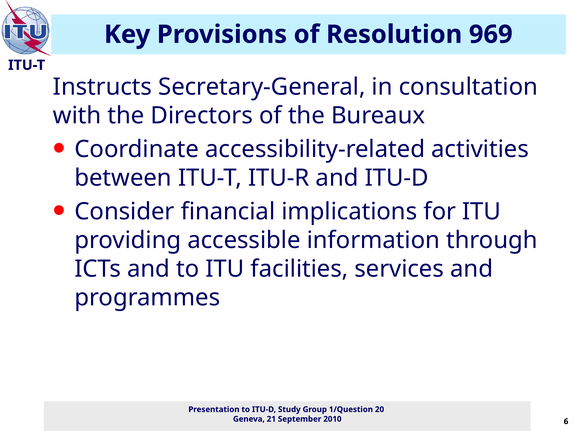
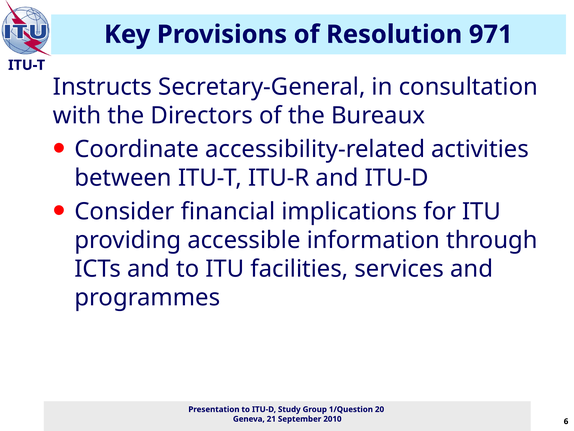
969: 969 -> 971 (491, 34)
